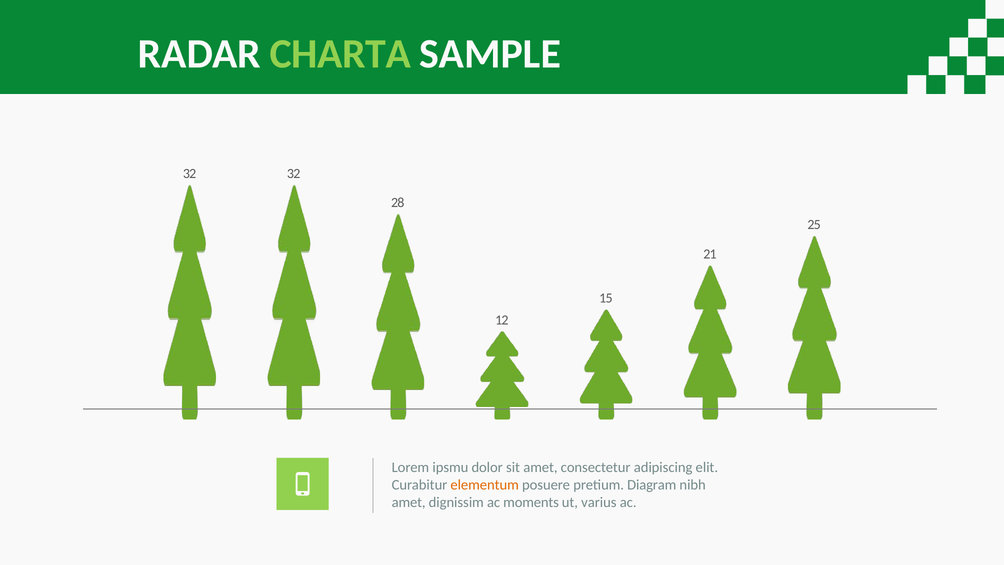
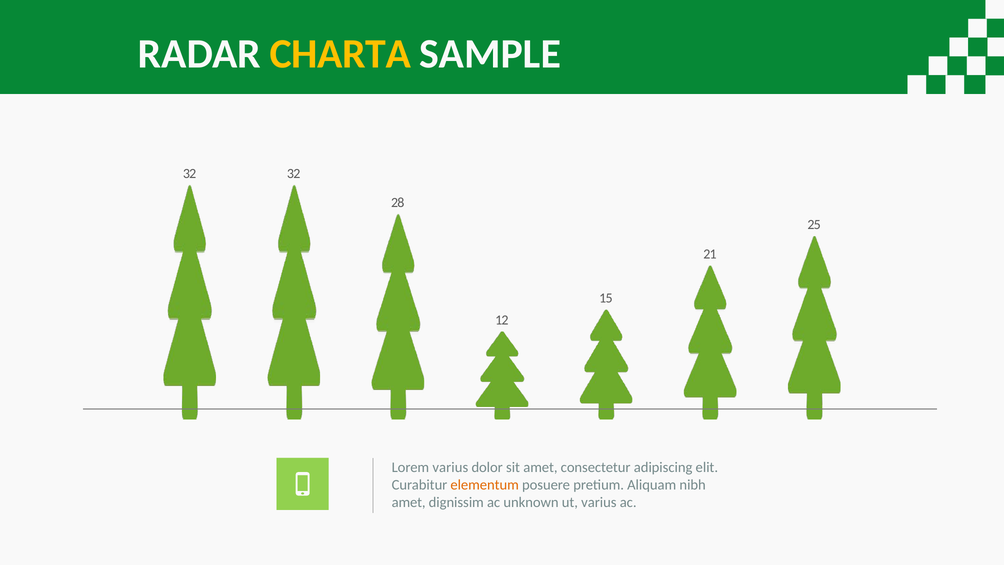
CHARTA colour: light green -> yellow (340, 54)
Lorem ipsmu: ipsmu -> varius (450, 467)
Diagram: Diagram -> Aliquam (652, 485)
moments: moments -> unknown (531, 502)
